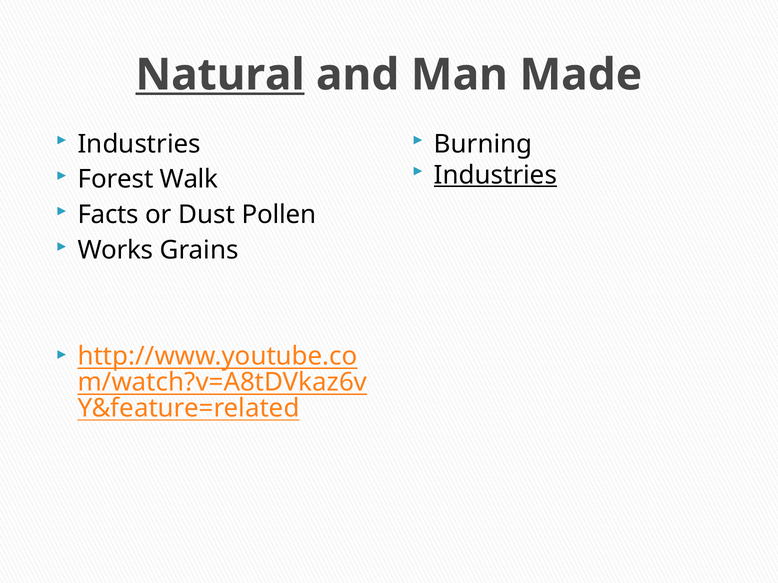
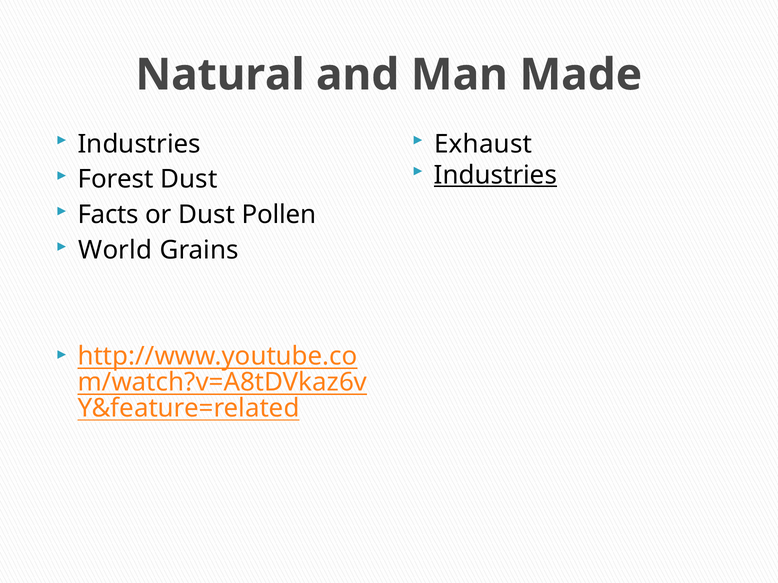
Natural underline: present -> none (220, 75)
Burning: Burning -> Exhaust (483, 144)
Forest Walk: Walk -> Dust (189, 180)
Works: Works -> World (115, 250)
